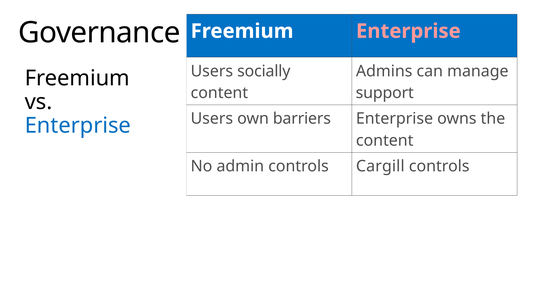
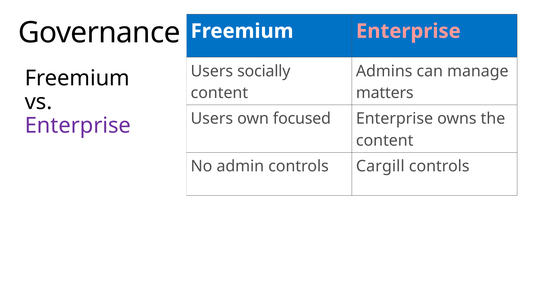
support: support -> matters (385, 93)
barriers: barriers -> focused (302, 119)
Enterprise colour: blue -> purple (78, 125)
